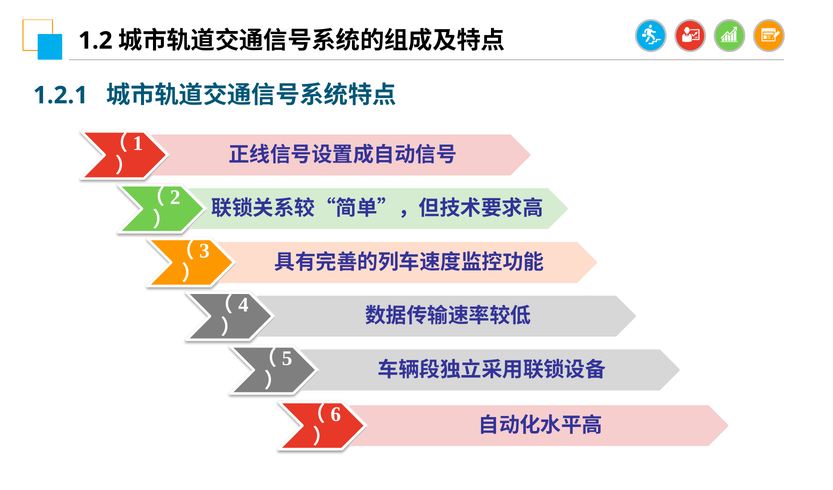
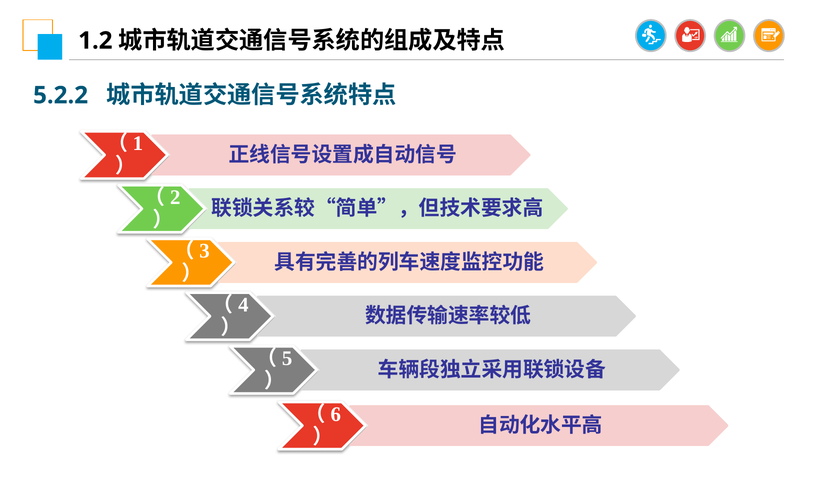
1.2.1: 1.2.1 -> 5.2.2 (61, 95)
